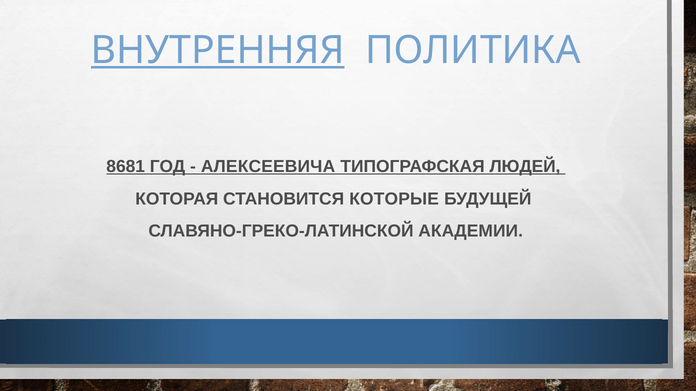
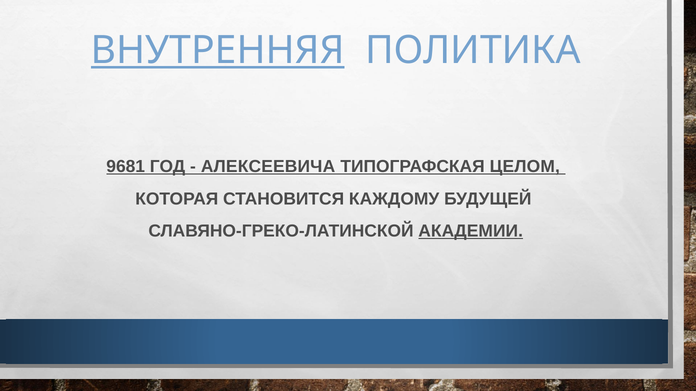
8681: 8681 -> 9681 (126, 167)
ЛЮДЕЙ: ЛЮДЕЙ -> ЦЕЛОМ (525, 167)
КОТОРЫЕ: КОТОРЫЕ -> КАЖДОМУ (394, 199)
АКАДЕМИИ underline: none -> present (471, 231)
